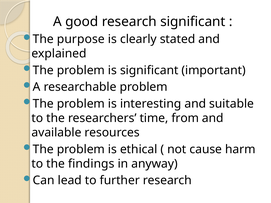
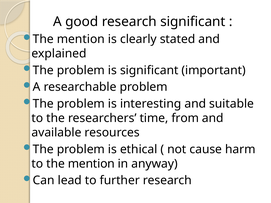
purpose: purpose -> mention (81, 39)
to the findings: findings -> mention (91, 164)
